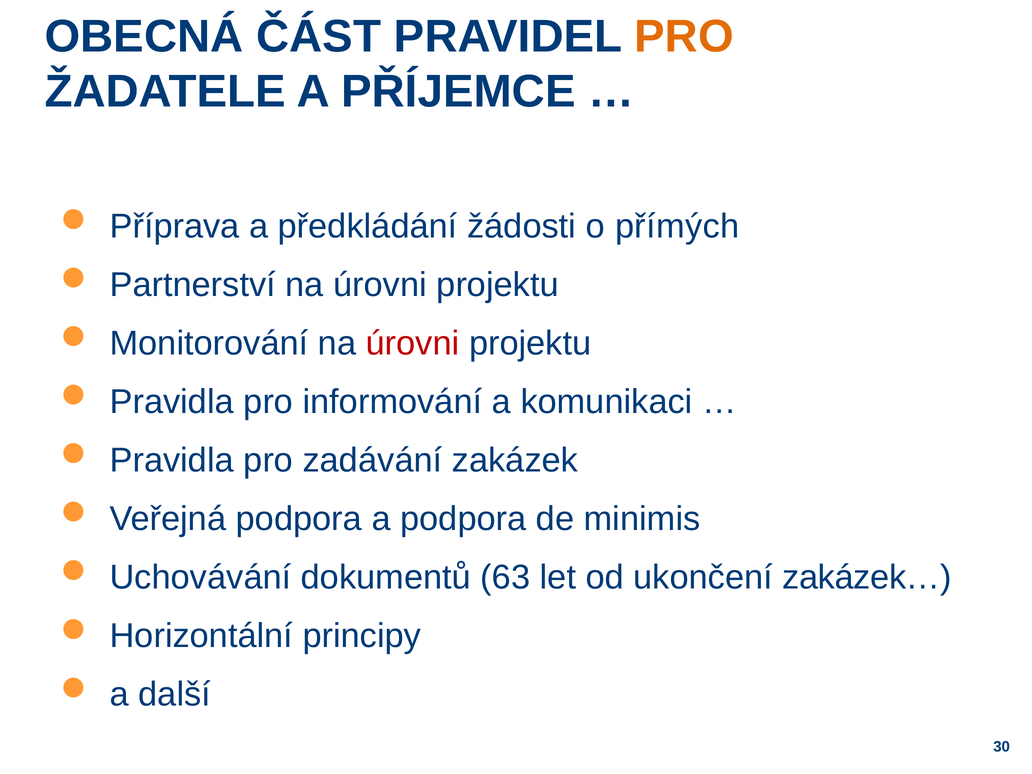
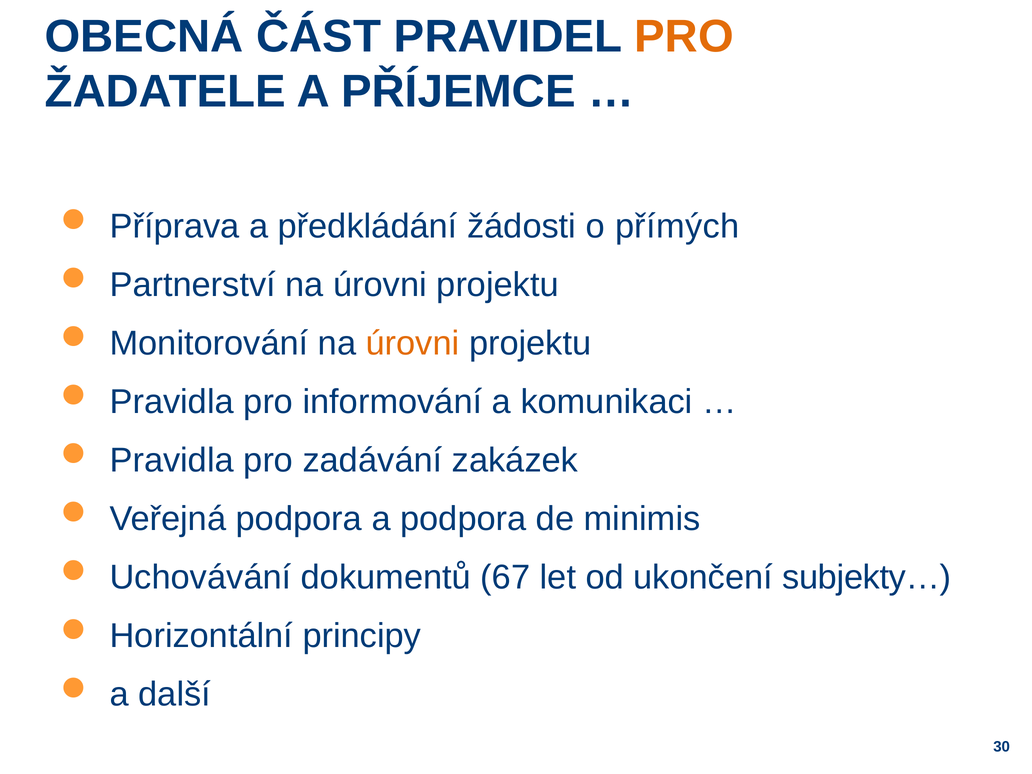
úrovni colour: red -> orange (413, 343)
63: 63 -> 67 (505, 577)
zakázek…: zakázek… -> subjekty… (867, 577)
